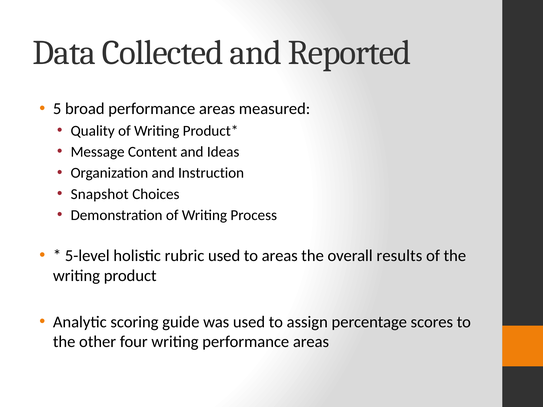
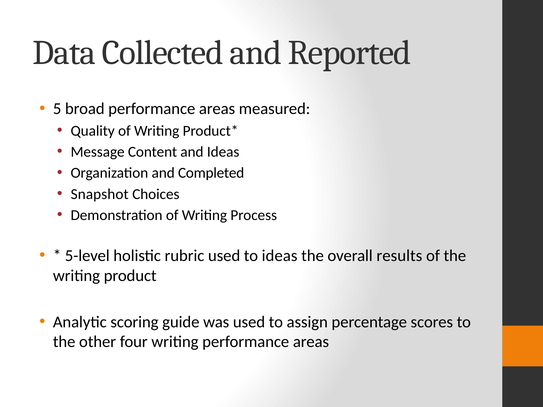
Instruction: Instruction -> Completed (211, 173)
to areas: areas -> ideas (280, 256)
